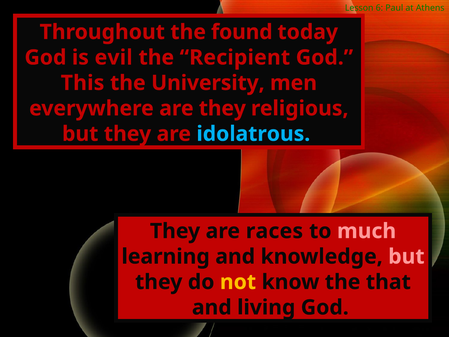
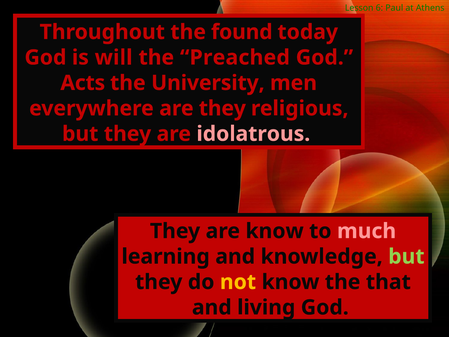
evil: evil -> will (114, 57)
Recipient: Recipient -> Preached (235, 57)
This: This -> Acts (83, 83)
idolatrous colour: light blue -> pink (253, 134)
are races: races -> know (275, 231)
but colour: pink -> light green (406, 256)
